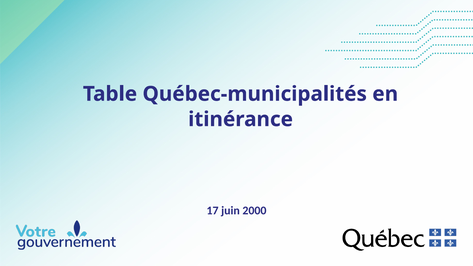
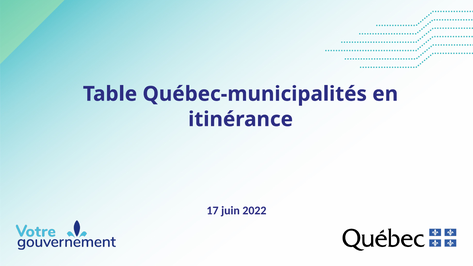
2000: 2000 -> 2022 (254, 211)
